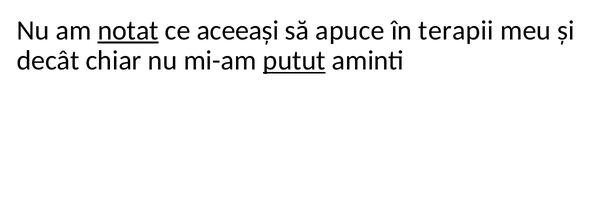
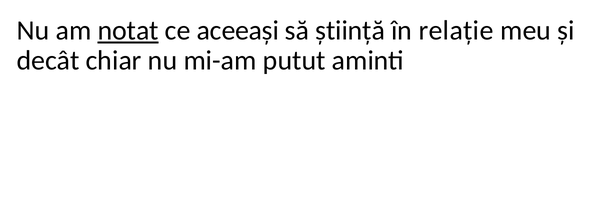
apuce: apuce -> știință (350, 31)
terapii: terapii -> relație (456, 31)
putut underline: present -> none (294, 61)
